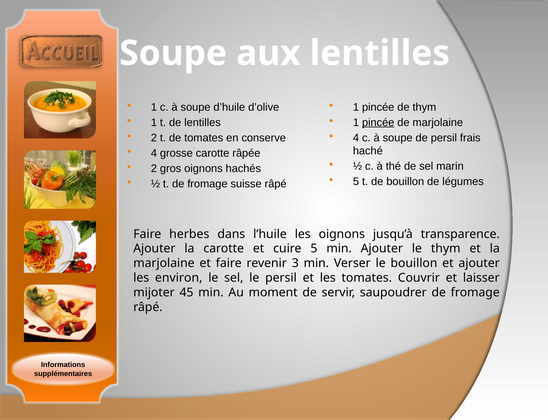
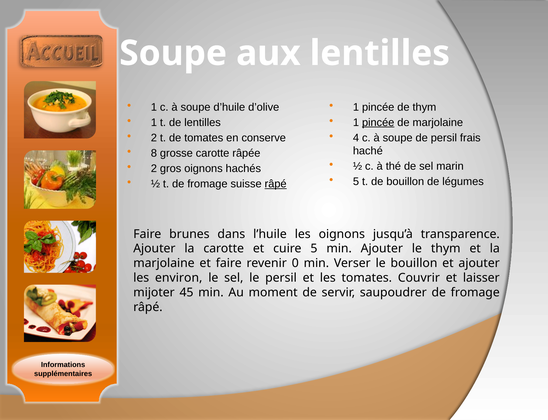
4: 4 -> 8 (154, 153)
râpé underline: none -> present (276, 184)
herbes: herbes -> brunes (189, 234)
3: 3 -> 0 (295, 263)
